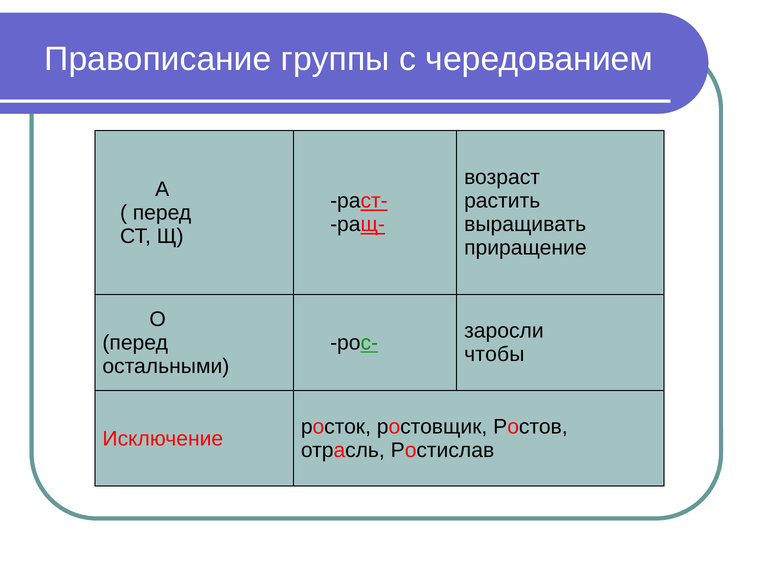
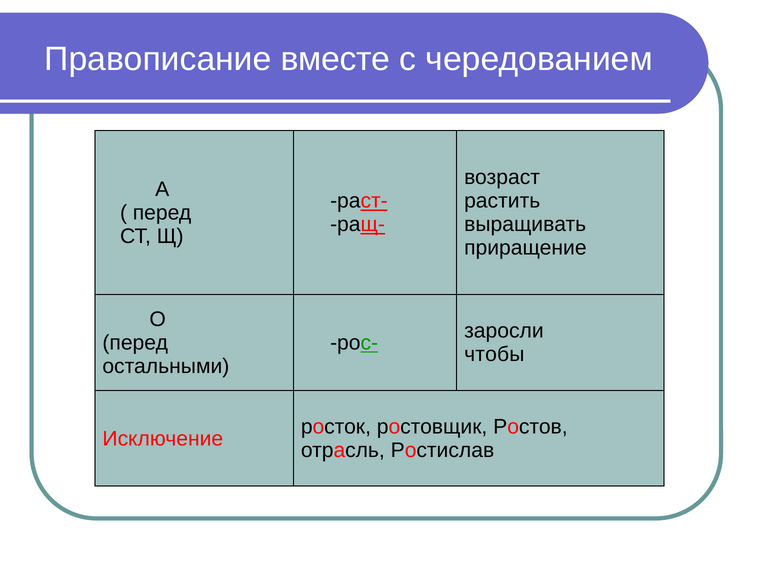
группы: группы -> вместе (335, 59)
